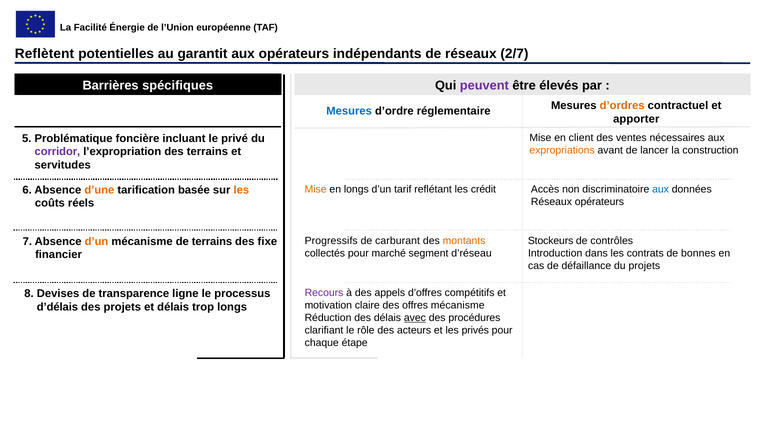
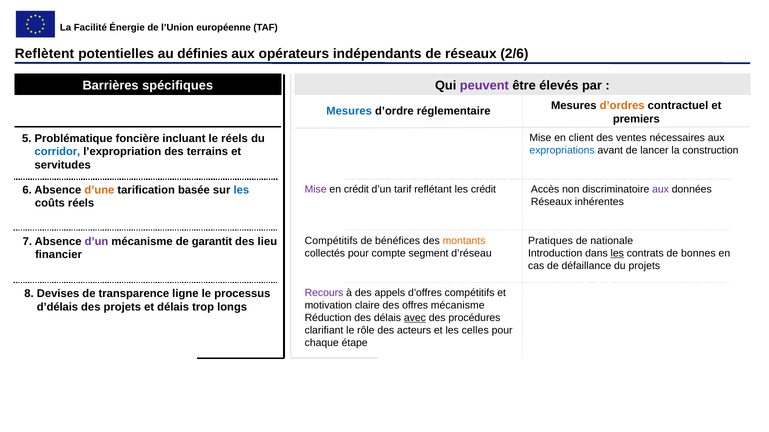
garantit: garantit -> définies (203, 54)
2/7: 2/7 -> 2/6 (514, 54)
apporter: apporter -> premiers (636, 119)
le privé: privé -> réels (235, 139)
expropriations colour: orange -> blue (562, 151)
corridor colour: purple -> blue (57, 152)
Mise colour: orange -> purple (316, 190)
en longs: longs -> crédit (356, 190)
aux colour: blue -> purple (661, 190)
les colour: orange -> blue (241, 190)
Réseaux opérateurs: opérateurs -> inhérentes (599, 202)
Stockeurs: Stockeurs -> Pratiques (551, 241)
contrôles: contrôles -> nationale (612, 241)
Progressifs: Progressifs -> Compétitifs (331, 241)
carburant: carburant -> bénéfices (398, 241)
d’un colour: orange -> purple (96, 242)
de terrains: terrains -> garantit (212, 242)
fixe: fixe -> lieu (267, 242)
les underline: none -> present (617, 254)
marché: marché -> compte (389, 254)
privés: privés -> celles (475, 331)
